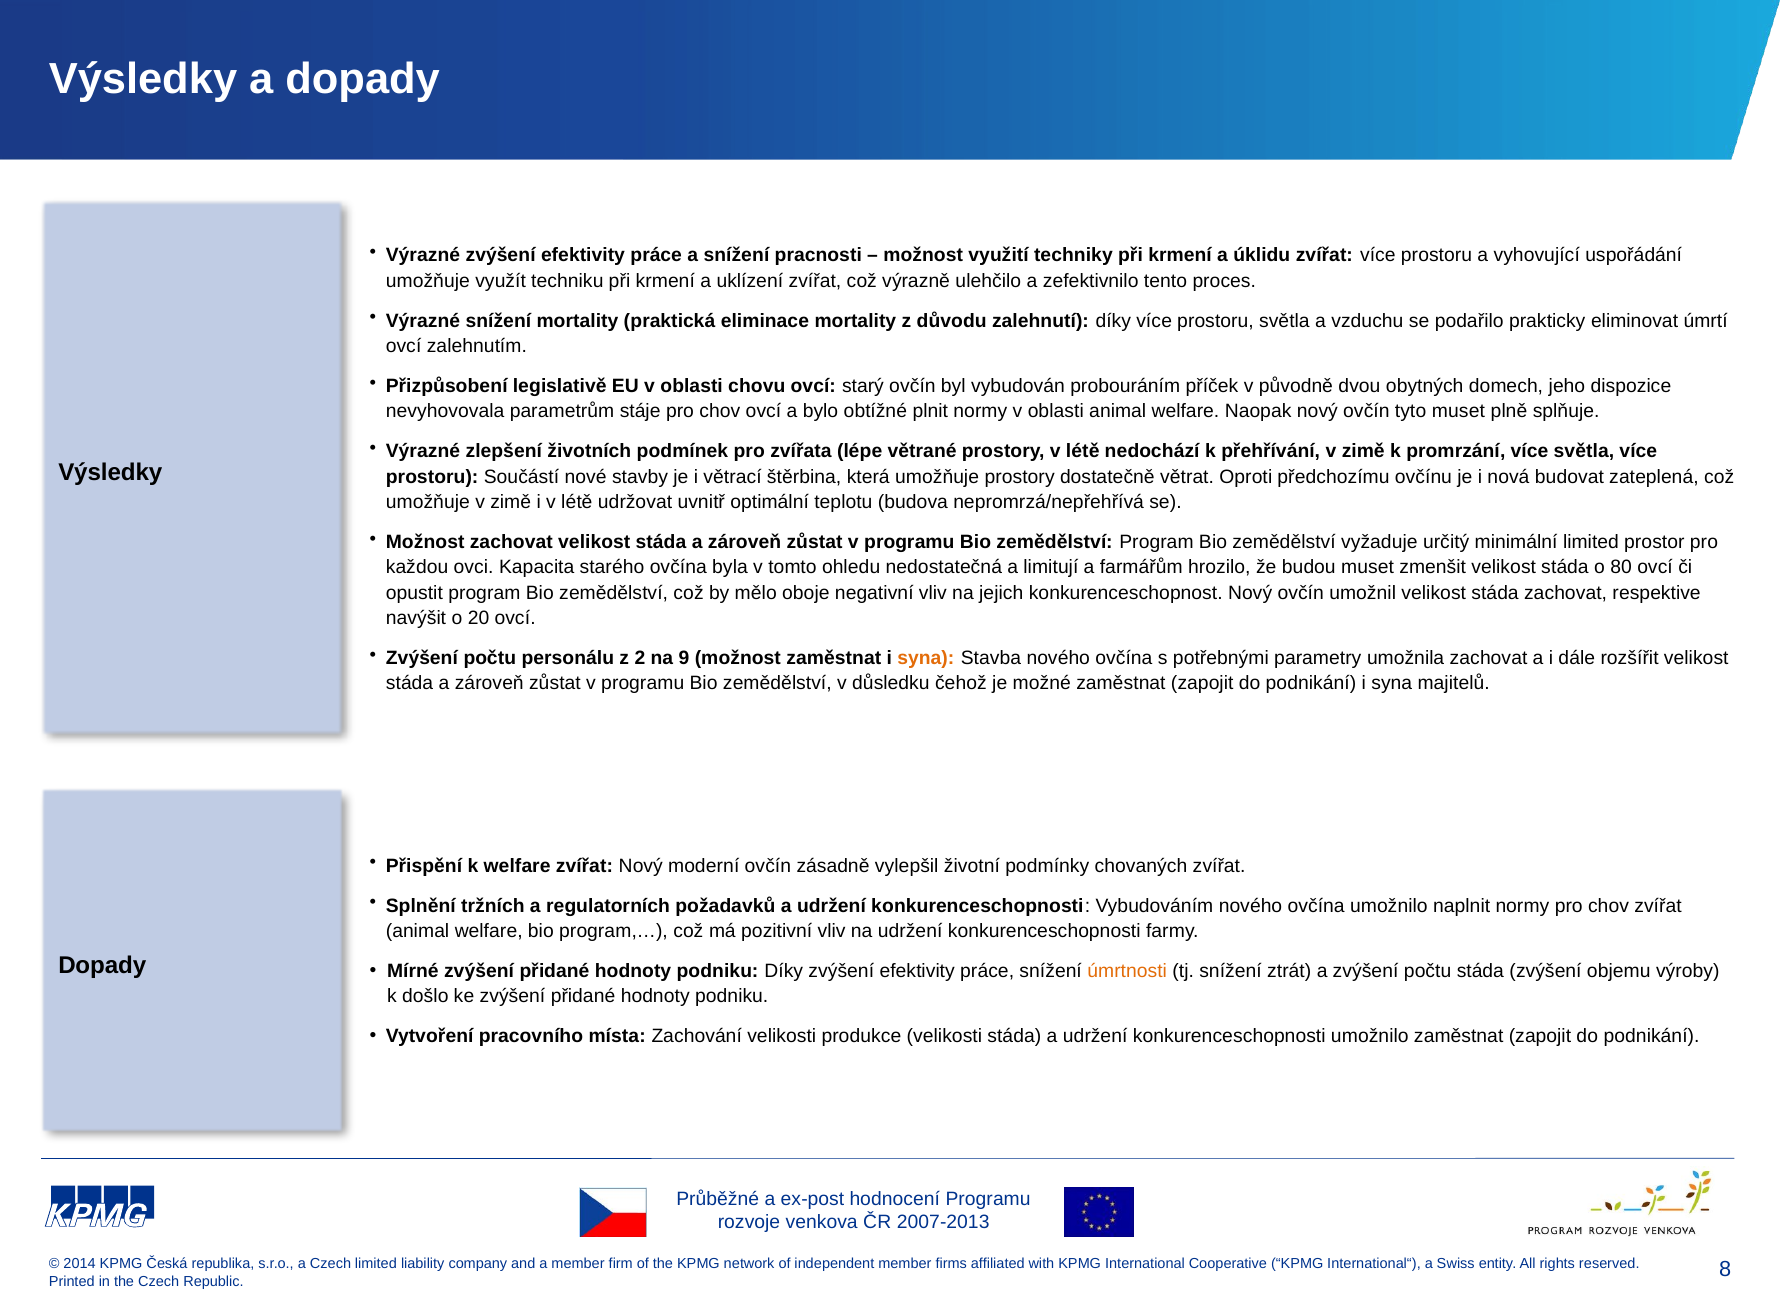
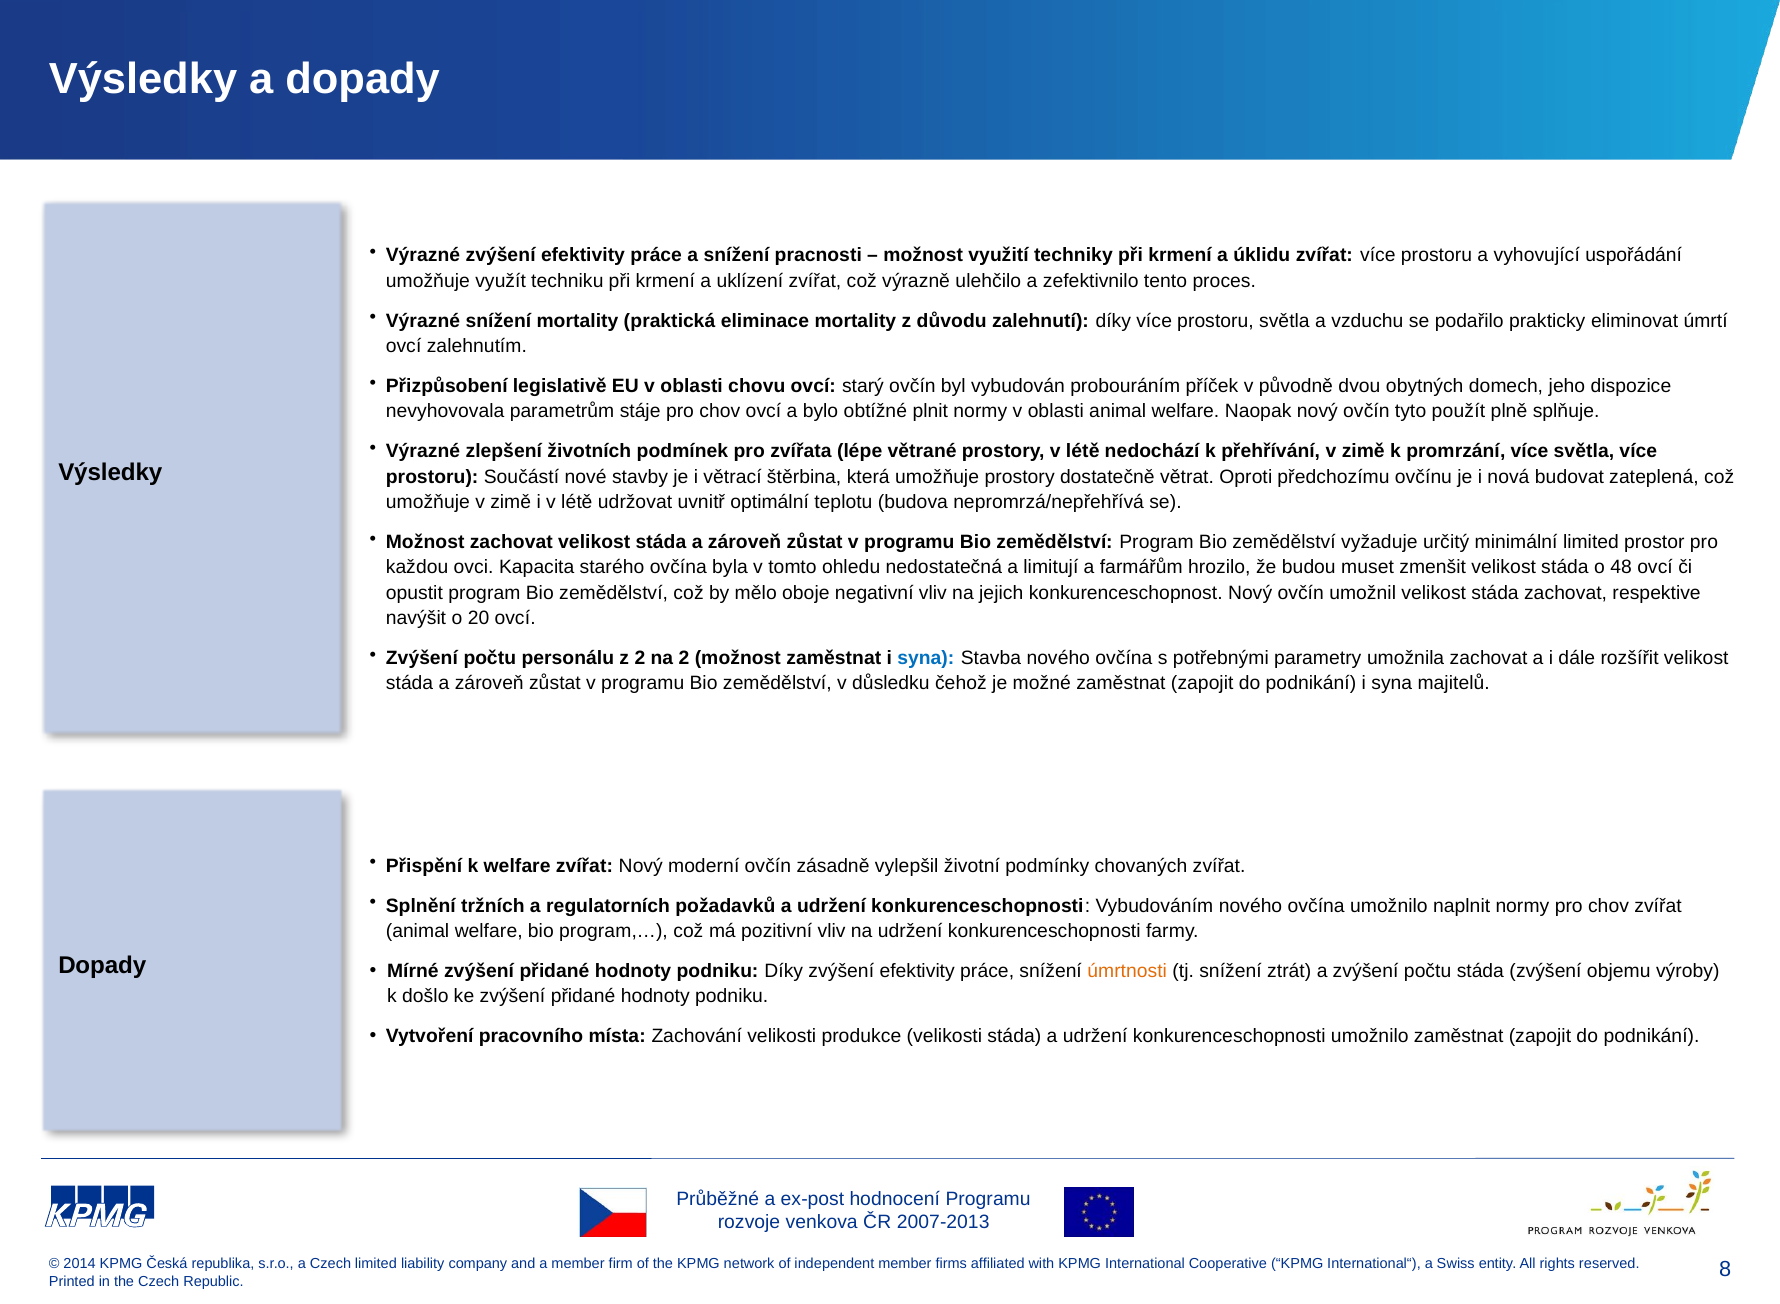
tyto muset: muset -> použít (1458, 412)
80: 80 -> 48 (1621, 568)
na 9: 9 -> 2 (684, 658)
syna colour: orange -> blue (926, 658)
